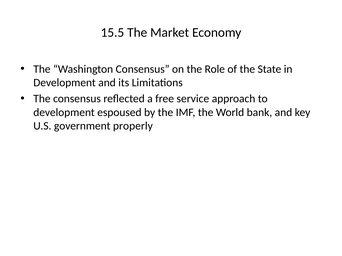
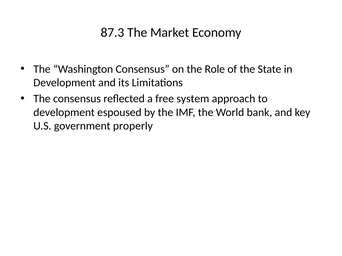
15.5: 15.5 -> 87.3 (112, 33)
service: service -> system (193, 99)
